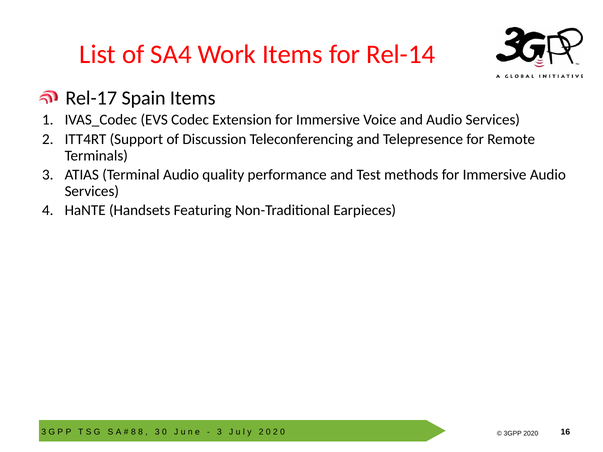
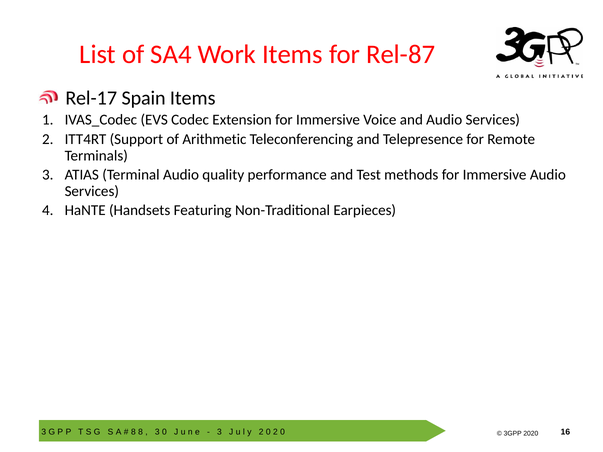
Rel-14: Rel-14 -> Rel-87 (401, 55)
Discussion: Discussion -> Arithmetic (214, 139)
